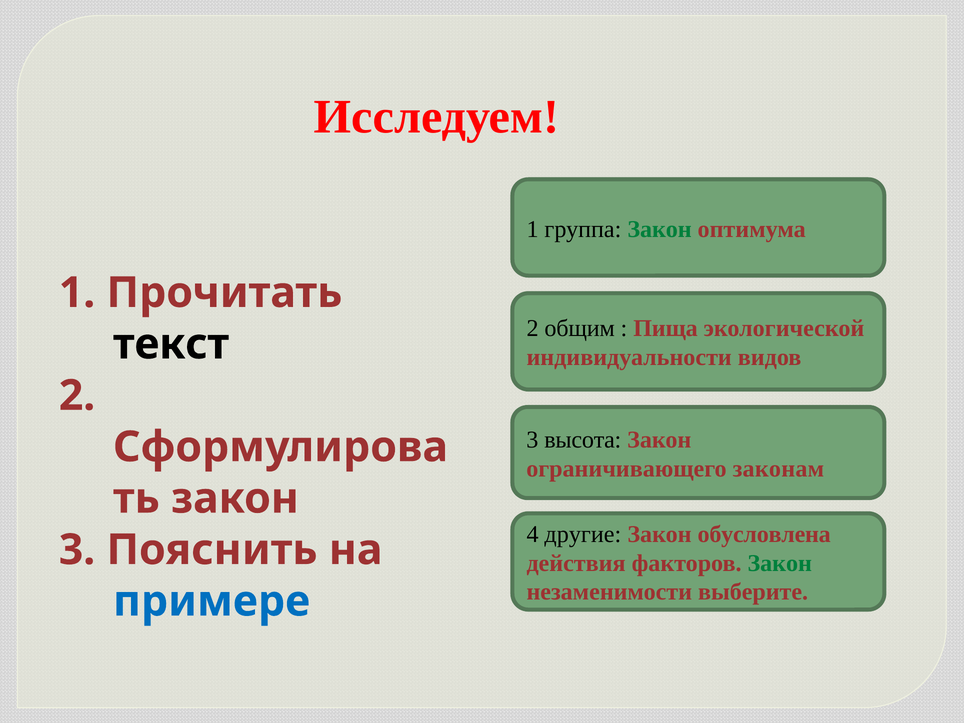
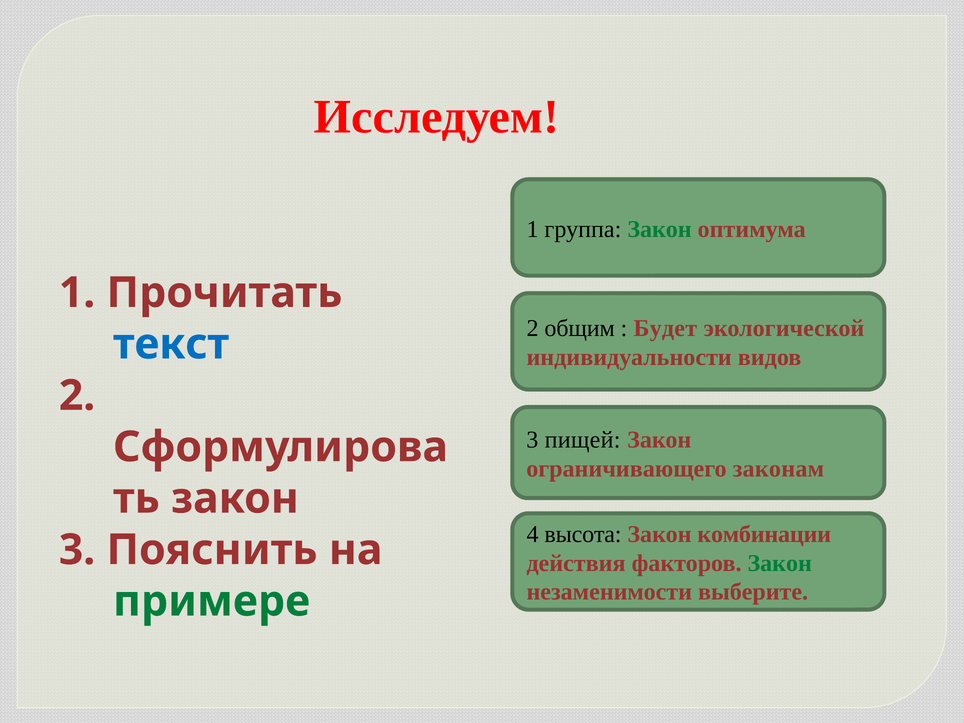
Пища: Пища -> Будет (665, 329)
текст colour: black -> blue (171, 344)
высота: высота -> пищей (583, 440)
другие: другие -> высота (583, 534)
обусловлена: обусловлена -> комбинации (764, 534)
примере colour: blue -> green (212, 601)
